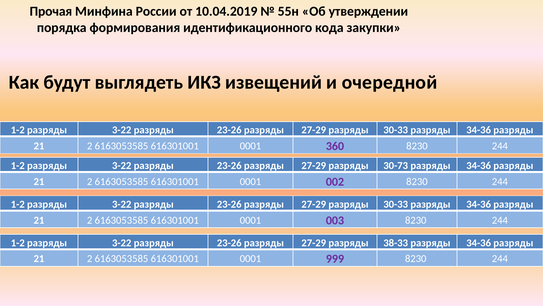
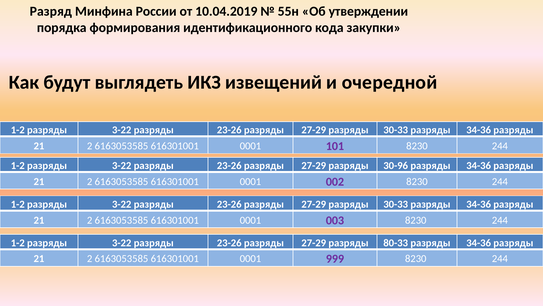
Прочая: Прочая -> Разряд (51, 11)
360: 360 -> 101 (335, 146)
30-73: 30-73 -> 30-96 (396, 165)
38-33: 38-33 -> 80-33 (396, 242)
